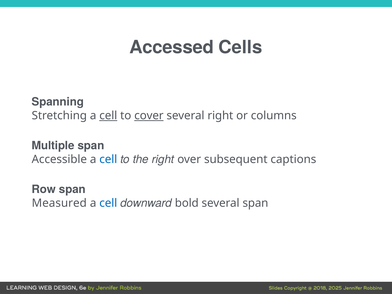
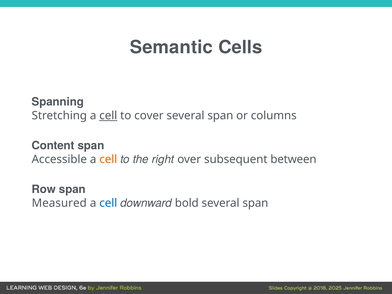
Accessed: Accessed -> Semantic (171, 47)
cover underline: present -> none (149, 116)
right: right -> span (220, 116)
Multiple: Multiple -> Content (53, 146)
cell colour: blue -> orange (108, 159)
captions: captions -> between (293, 159)
